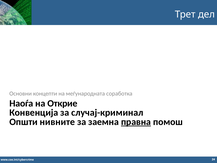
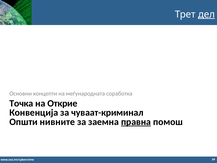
дел underline: none -> present (206, 14)
Наоѓа: Наоѓа -> Точка (21, 103)
случај-криминал: случај-криминал -> чуваат-криминал (107, 112)
